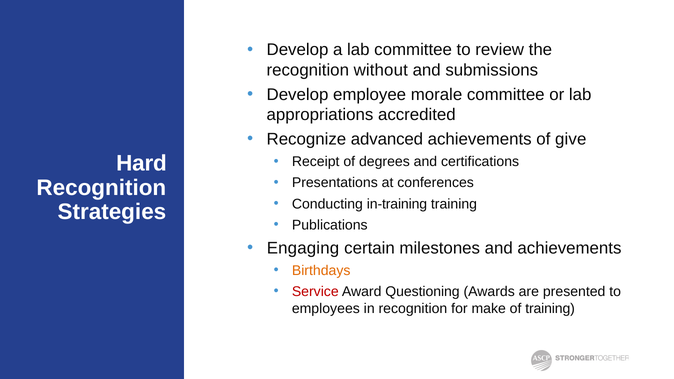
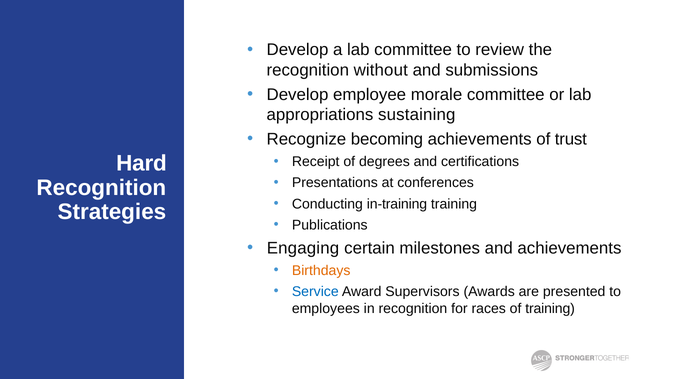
accredited: accredited -> sustaining (417, 115)
advanced: advanced -> becoming (387, 139)
give: give -> trust (571, 139)
Service colour: red -> blue (315, 292)
Questioning: Questioning -> Supervisors (422, 292)
make: make -> races (489, 309)
